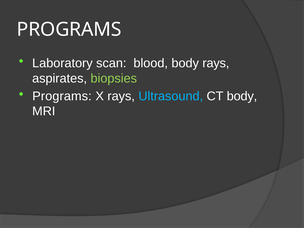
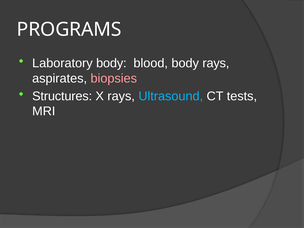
Laboratory scan: scan -> body (111, 63)
biopsies colour: light green -> pink (114, 78)
Programs: Programs -> Structures (62, 96)
CT body: body -> tests (242, 96)
